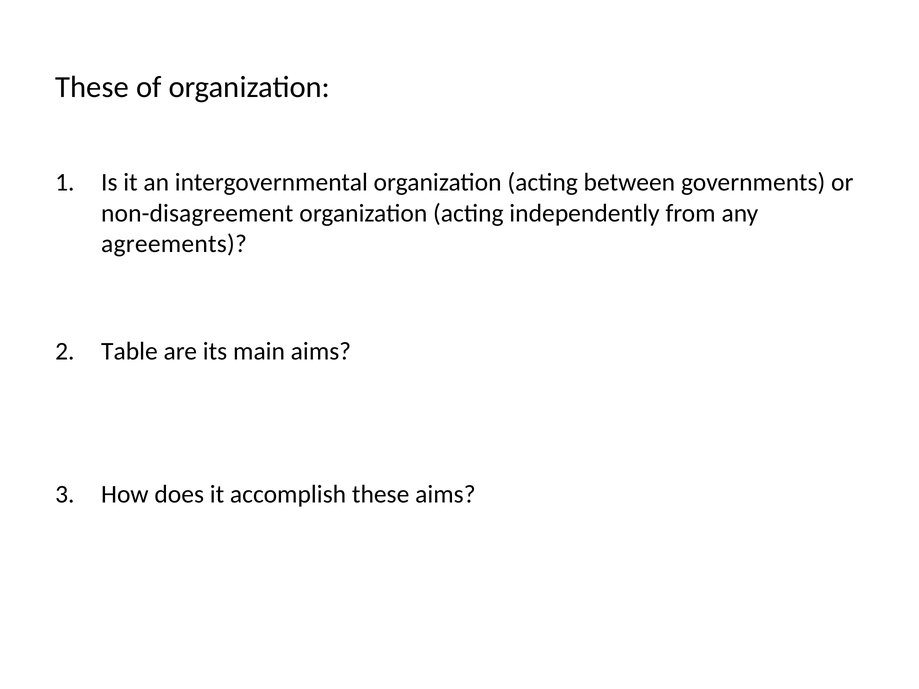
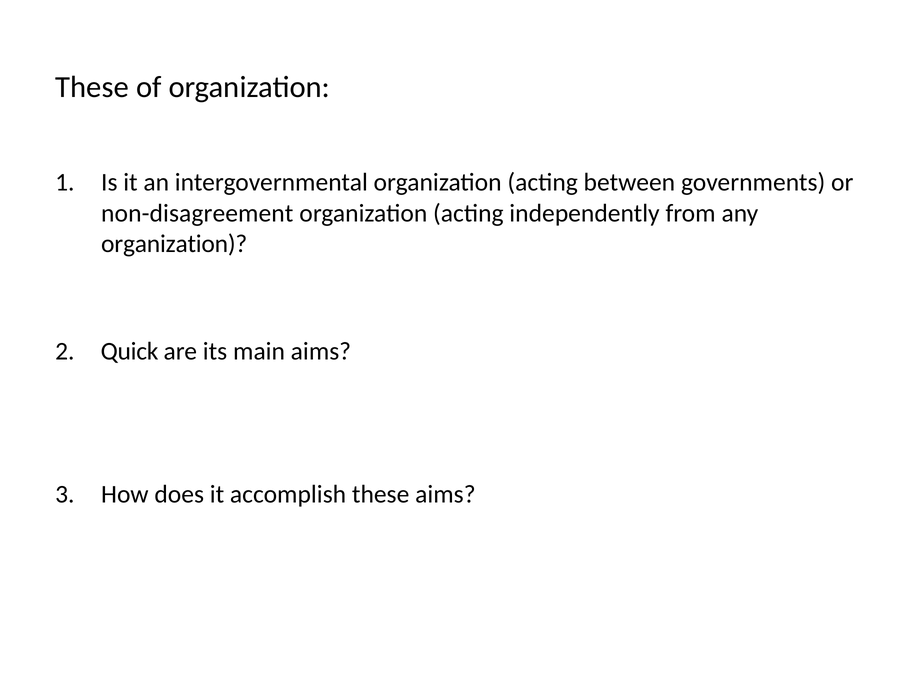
agreements: agreements -> organization (174, 244)
Table: Table -> Quick (130, 351)
